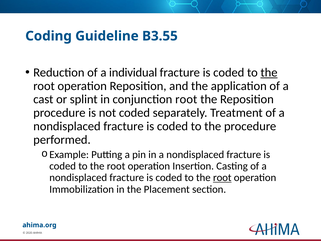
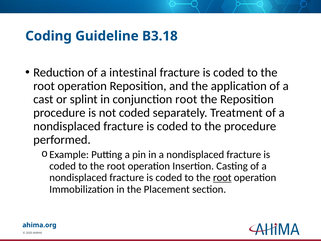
B3.55: B3.55 -> B3.18 (160, 36)
individual: individual -> intestinal (133, 72)
the underline: present -> none (269, 72)
